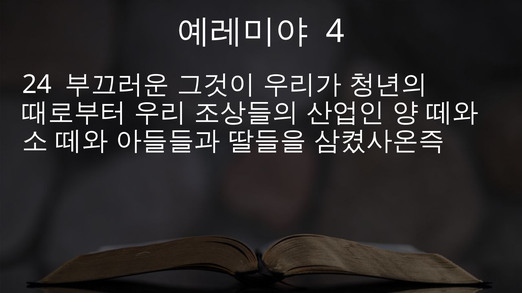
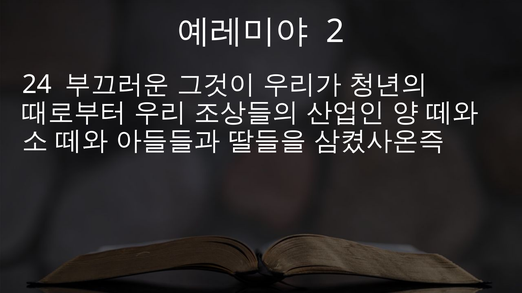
4: 4 -> 2 (335, 31)
